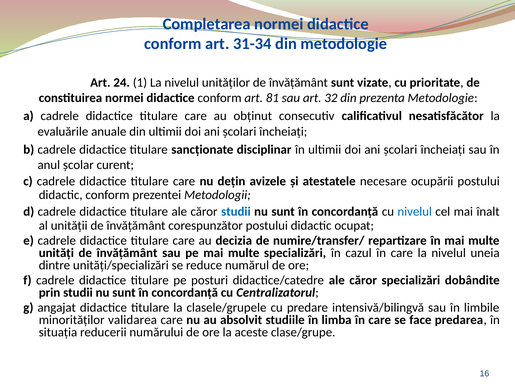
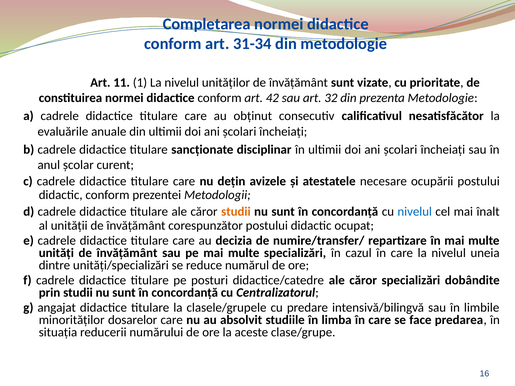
24: 24 -> 11 (122, 83)
81: 81 -> 42 (272, 98)
studii colour: blue -> orange (236, 212)
validarea: validarea -> dosarelor (133, 320)
